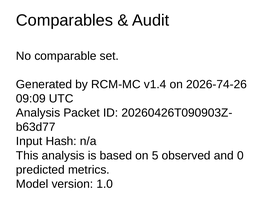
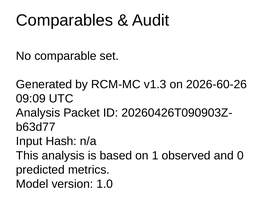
v1.4: v1.4 -> v1.3 (155, 84)
2026-74-26: 2026-74-26 -> 2026-60-26 (217, 84)
5: 5 -> 1 (155, 156)
